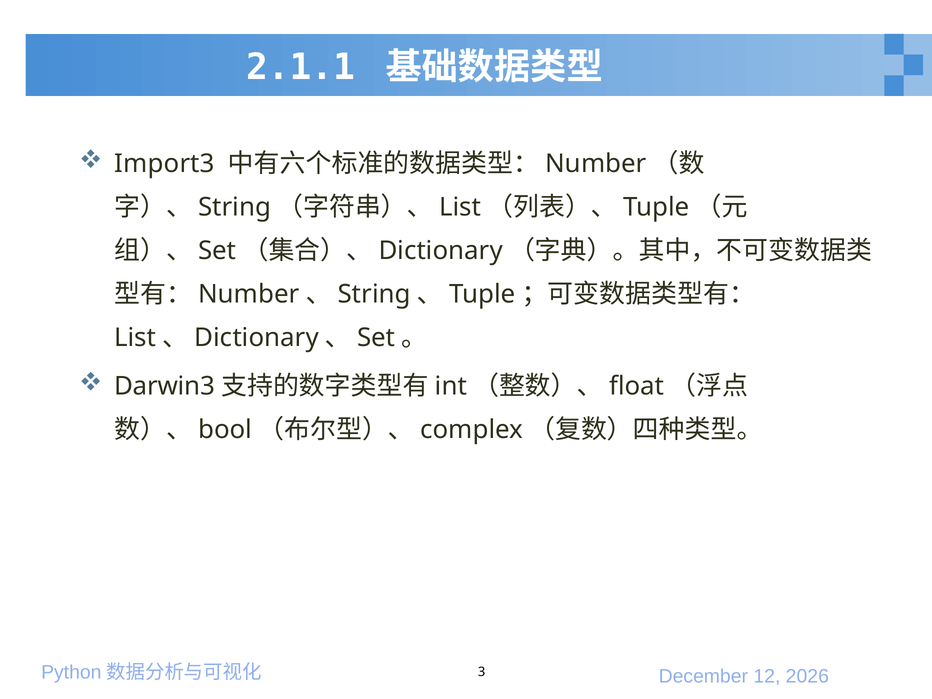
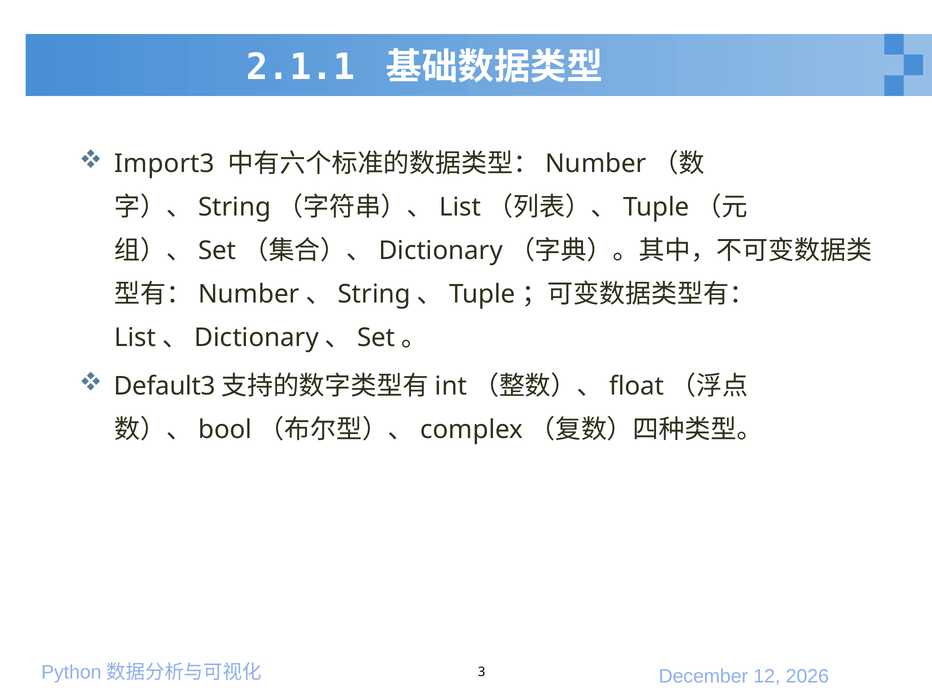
Darwin3: Darwin3 -> Default3 (165, 386)
